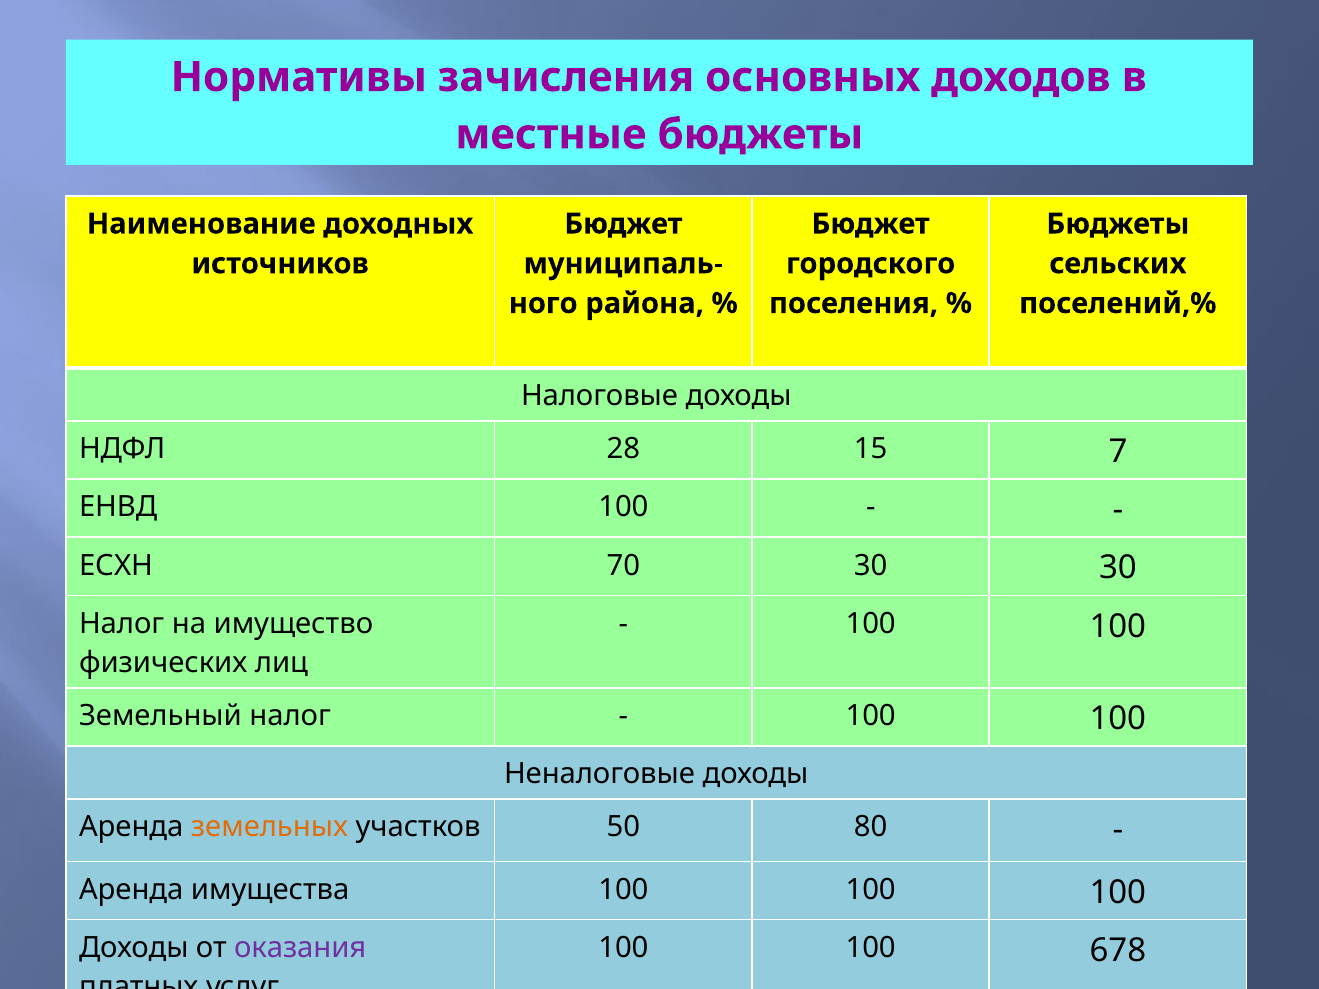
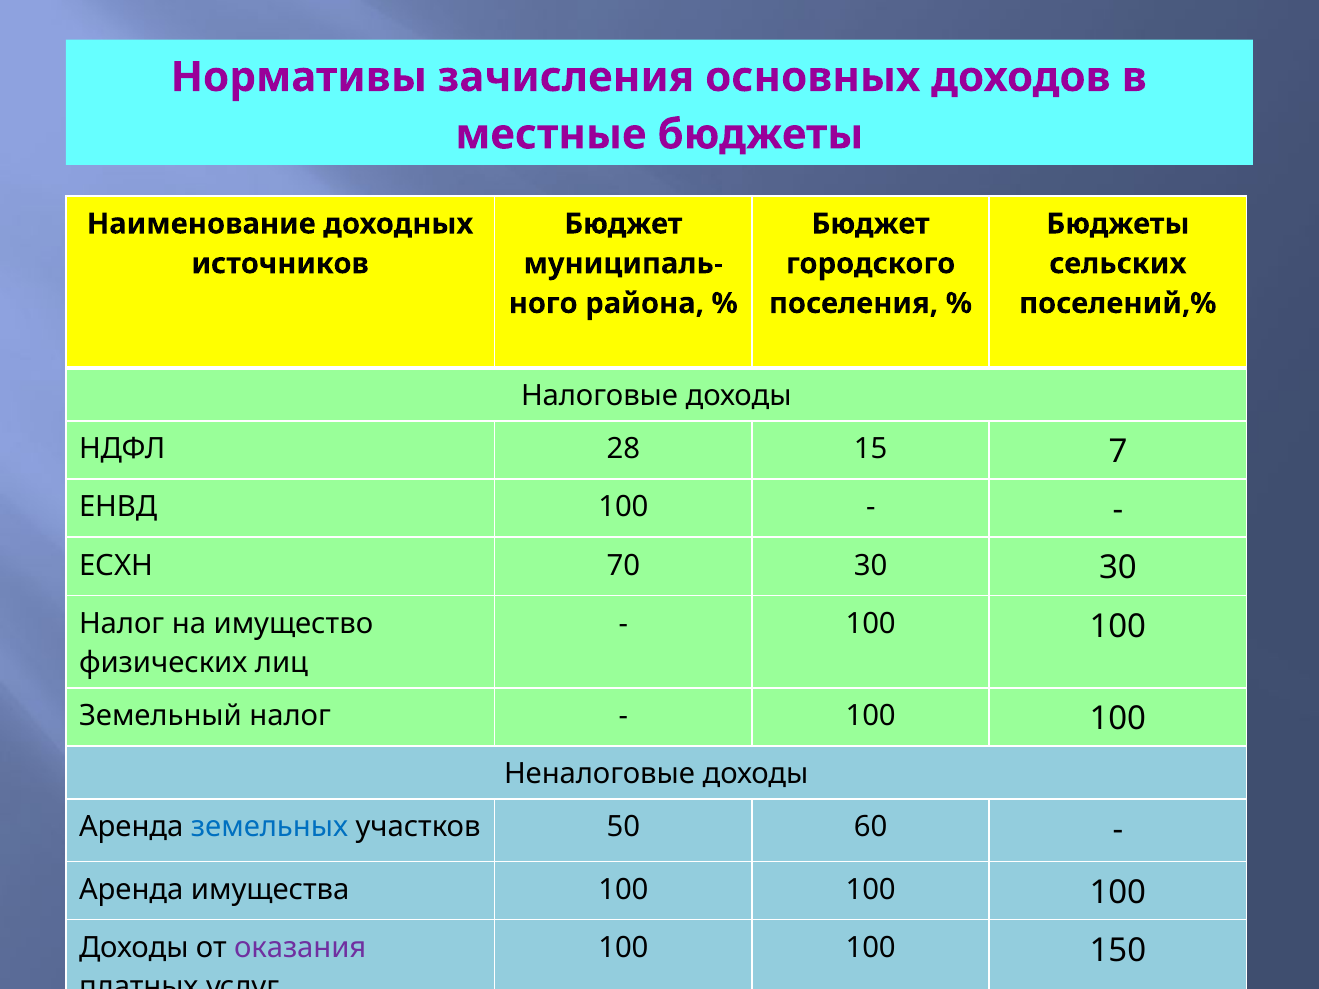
земельных colour: orange -> blue (269, 828)
80: 80 -> 60 (871, 828)
678: 678 -> 150 (1118, 950)
